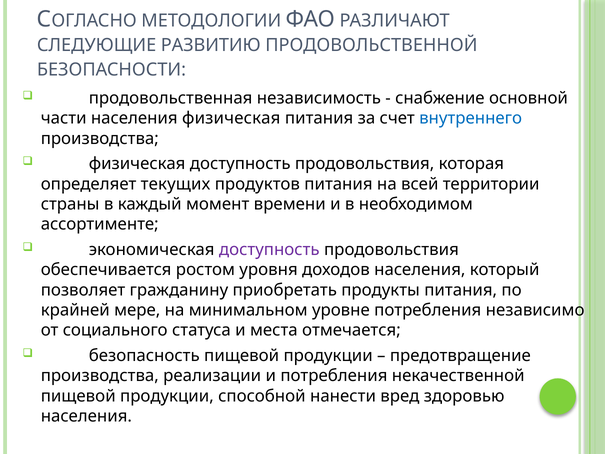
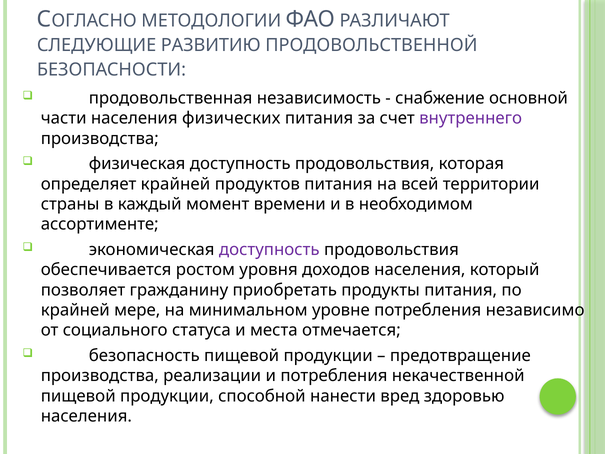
населения физическая: физическая -> физических (231, 118)
внутреннего colour: blue -> purple (471, 118)
определяет текущих: текущих -> крайней (175, 184)
